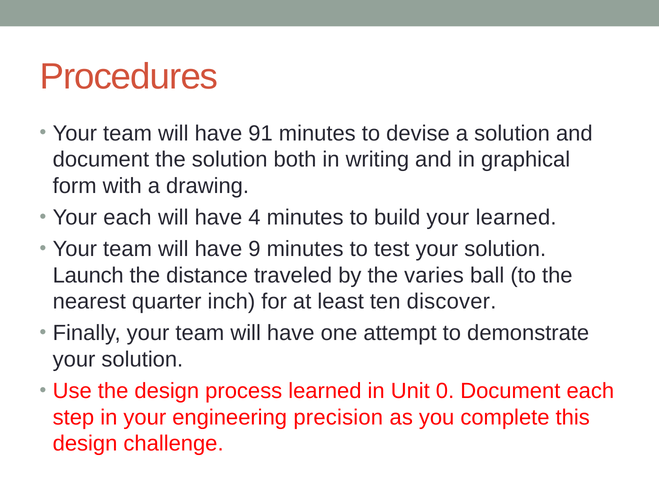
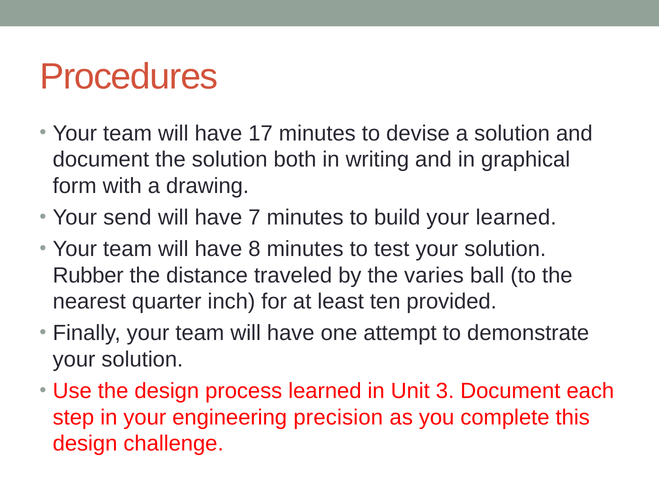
91: 91 -> 17 (261, 133)
Your each: each -> send (127, 218)
4: 4 -> 7 (254, 218)
9: 9 -> 8 (254, 249)
Launch: Launch -> Rubber (88, 275)
discover: discover -> provided (452, 302)
0: 0 -> 3 (445, 391)
